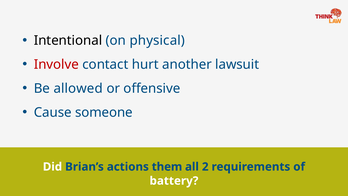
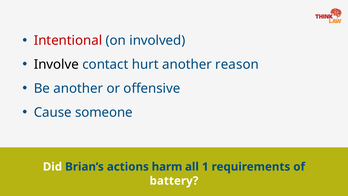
Intentional colour: black -> red (68, 41)
physical: physical -> involved (157, 41)
Involve colour: red -> black (56, 64)
lawsuit: lawsuit -> reason (237, 64)
Be allowed: allowed -> another (78, 88)
them: them -> harm (167, 167)
2: 2 -> 1 (205, 167)
